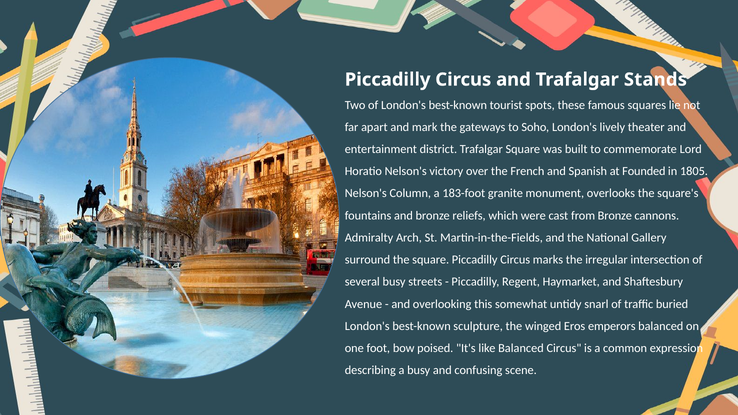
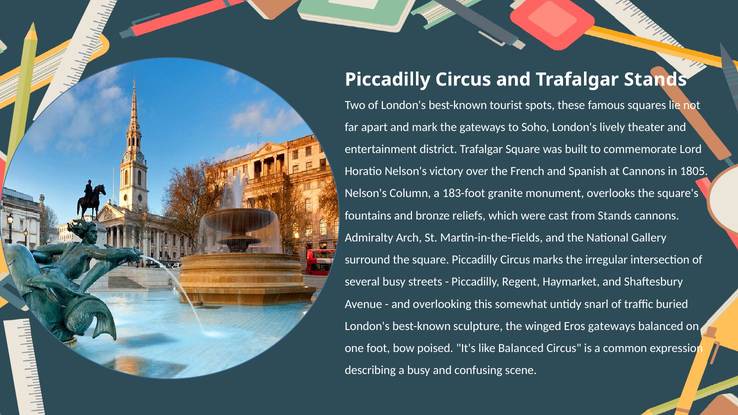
at Founded: Founded -> Cannons (644, 171)
from Bronze: Bronze -> Stands (615, 216)
Eros emperors: emperors -> gateways (612, 326)
